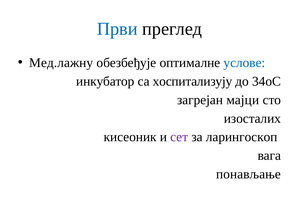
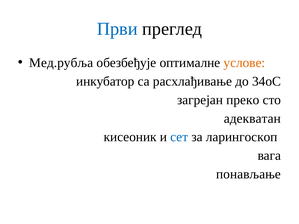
Мед.лажну: Мед.лажну -> Мед.рубља (61, 63)
услове colour: blue -> orange (244, 63)
хоспитализују: хоспитализују -> расхлађивање (192, 81)
мајци: мајци -> преко (243, 100)
изосталих: изосталих -> адекватан (252, 119)
сет colour: purple -> blue (179, 137)
